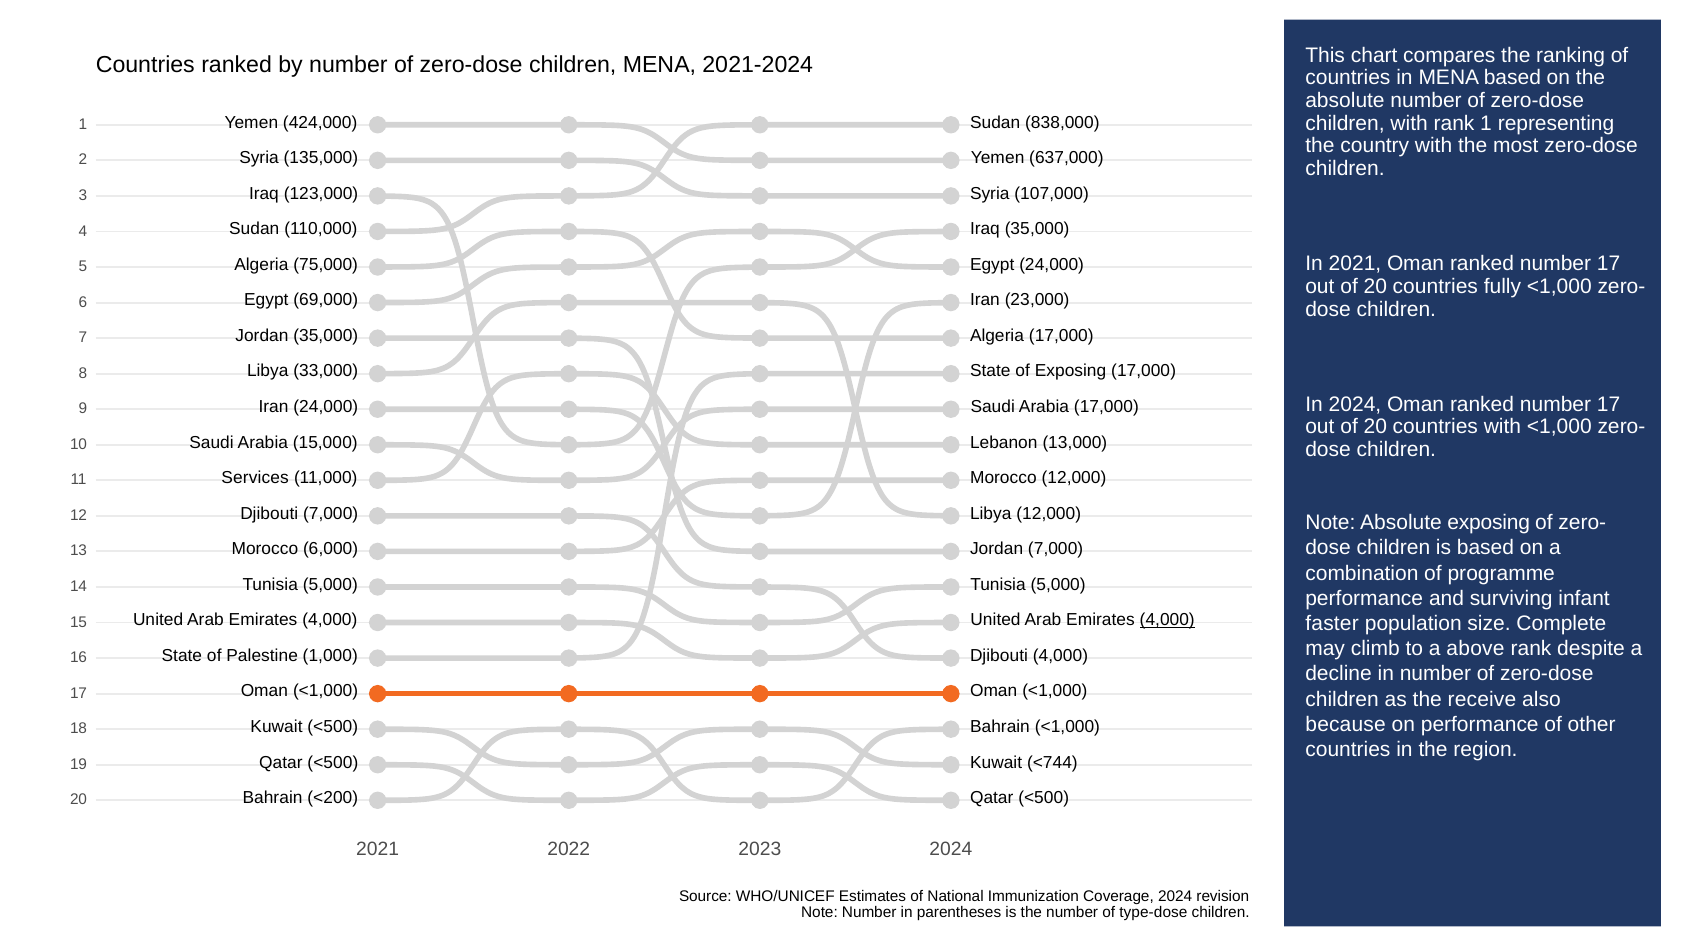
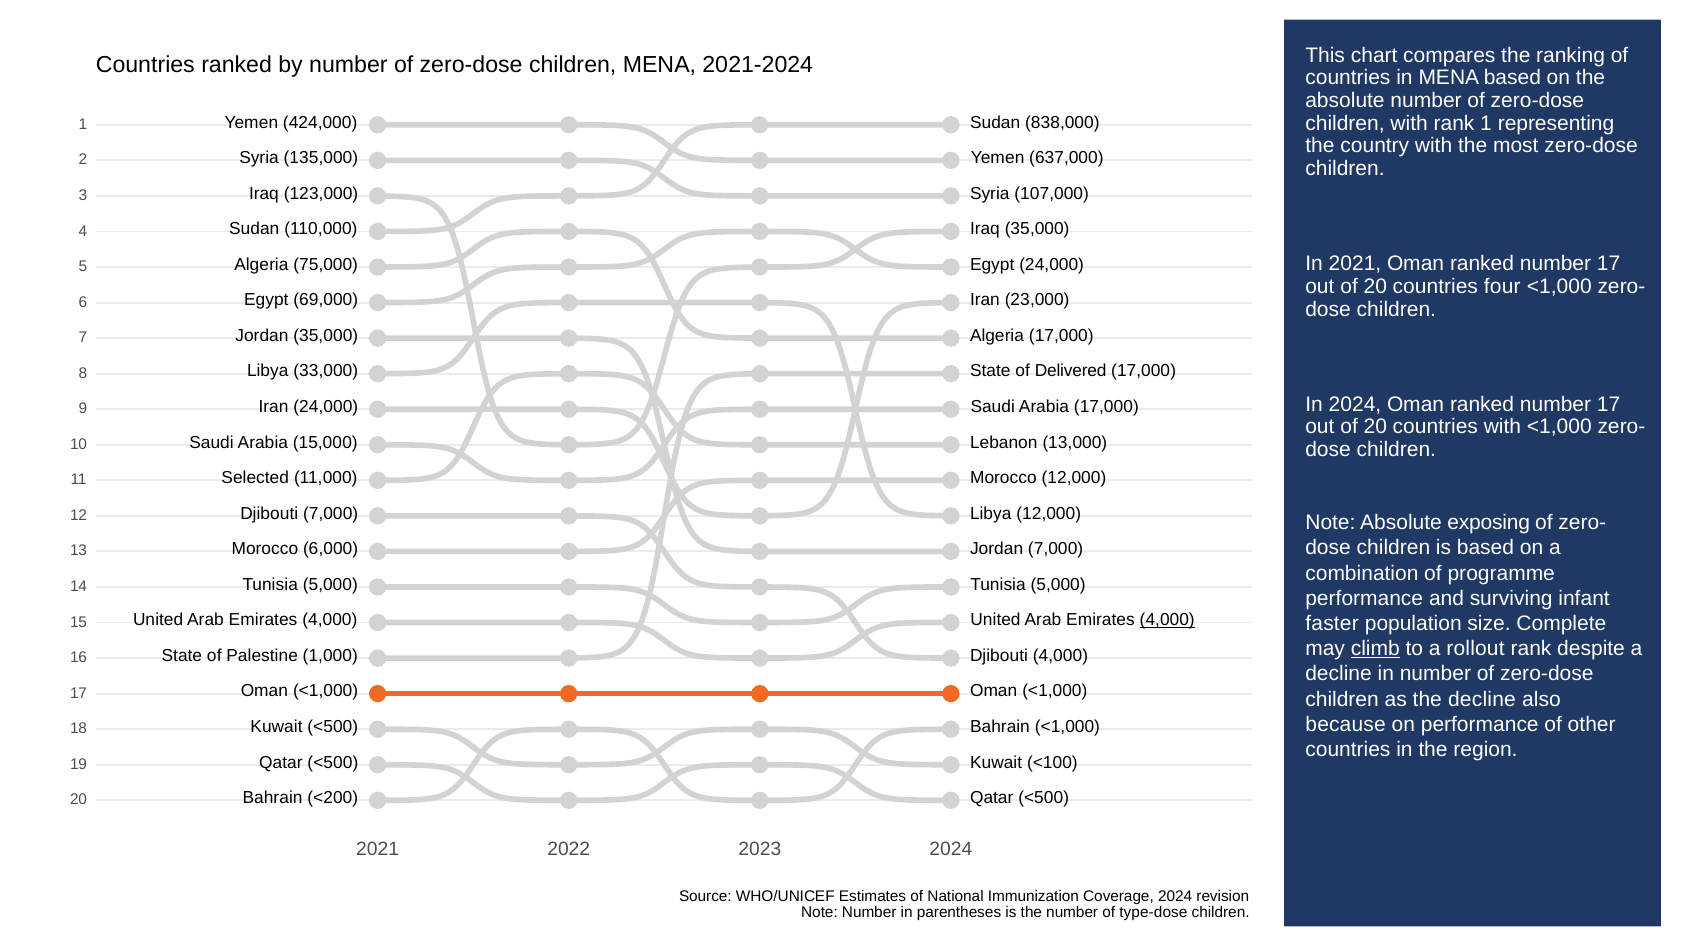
fully: fully -> four (1502, 287)
of Exposing: Exposing -> Delivered (1071, 371)
Services: Services -> Selected (255, 478)
climb underline: none -> present (1375, 649)
above: above -> rollout (1476, 649)
the receive: receive -> decline (1482, 699)
<744: <744 -> <100 (1052, 762)
